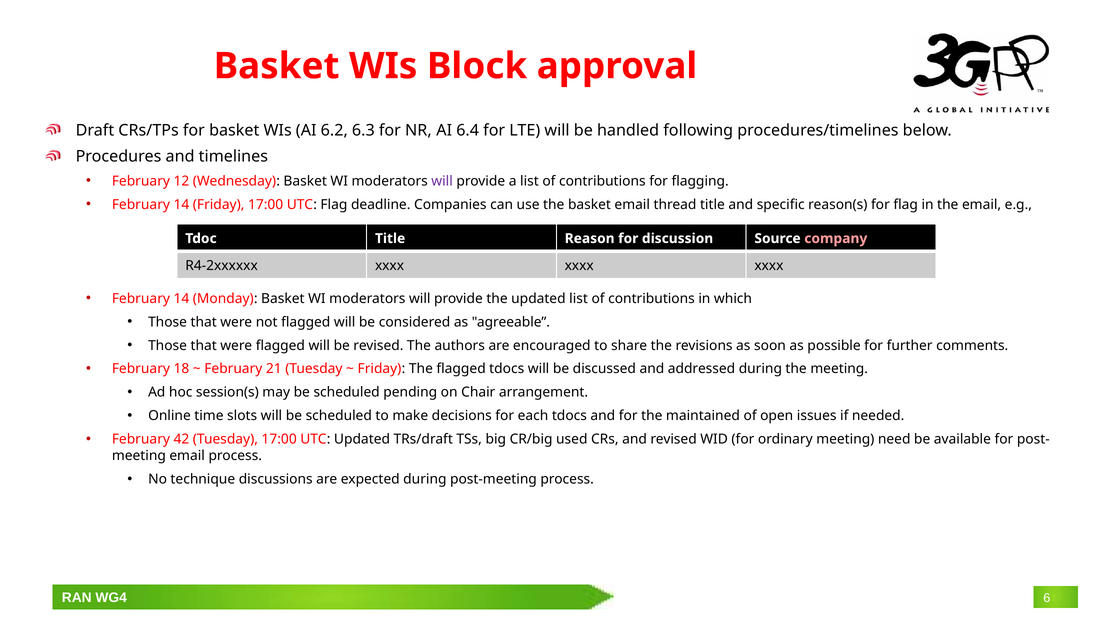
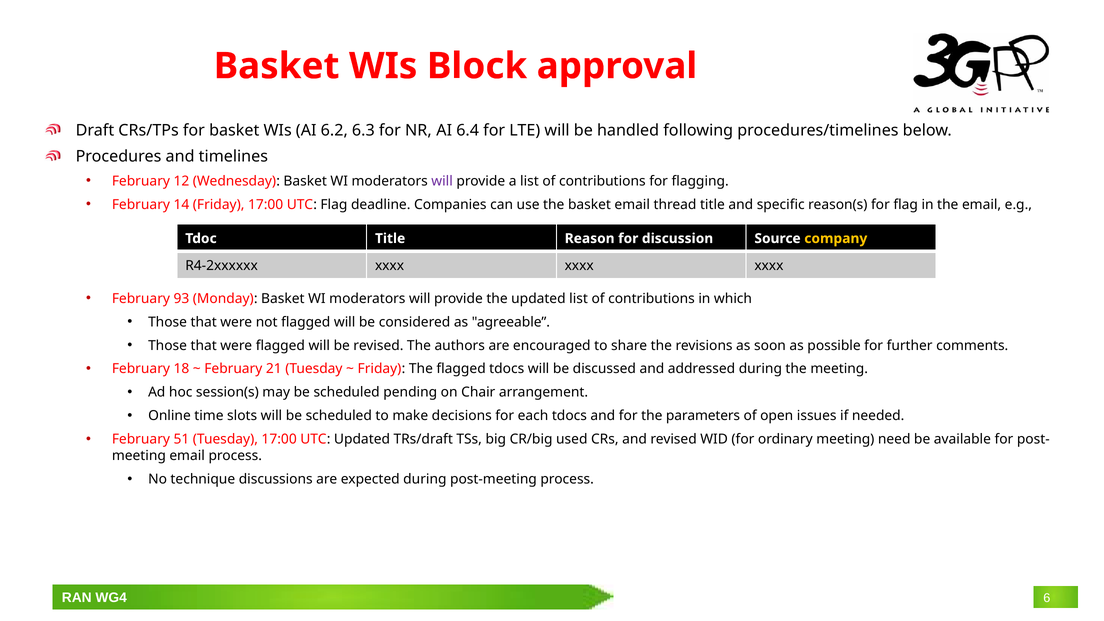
company colour: pink -> yellow (836, 239)
14: 14 -> 93 (181, 299)
maintained: maintained -> parameters (703, 416)
42: 42 -> 51 (181, 439)
